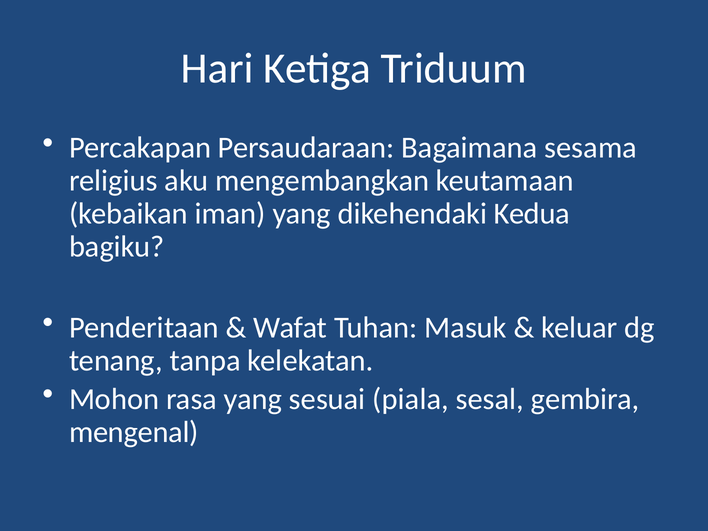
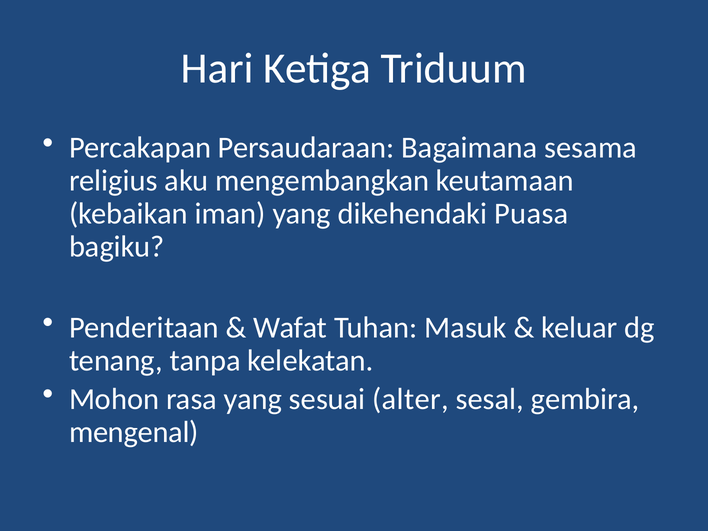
Kedua: Kedua -> Puasa (532, 214)
piala: piala -> alter (411, 399)
